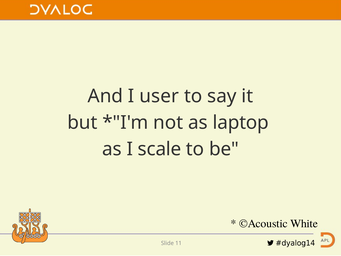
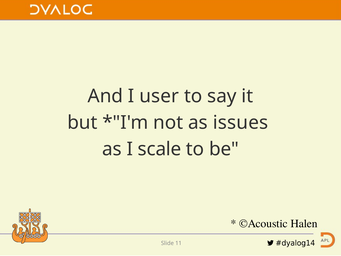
laptop: laptop -> issues (241, 122)
White: White -> Halen (304, 223)
